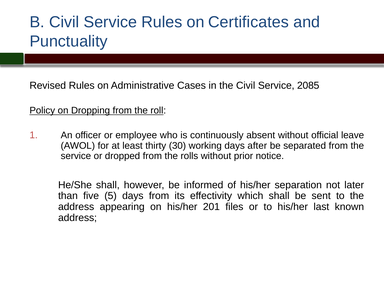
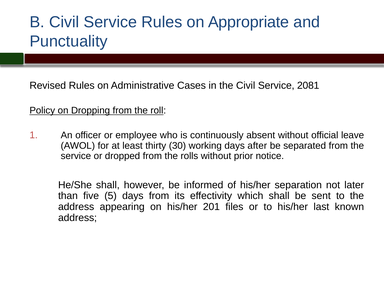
Certificates: Certificates -> Appropriate (249, 22)
2085: 2085 -> 2081 (308, 85)
